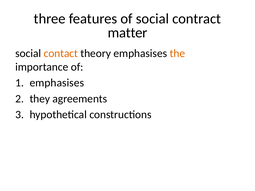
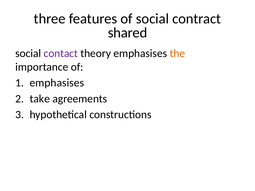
matter: matter -> shared (128, 33)
contact colour: orange -> purple (61, 53)
they: they -> take (40, 99)
